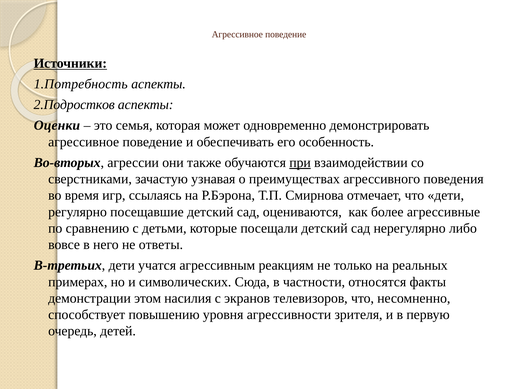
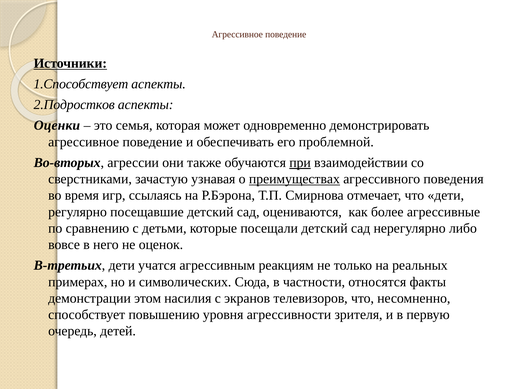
1.Потребность: 1.Потребность -> 1.Способствует (81, 84)
особенность: особенность -> проблемной (336, 142)
преимуществах underline: none -> present (294, 179)
ответы: ответы -> оценок (161, 244)
